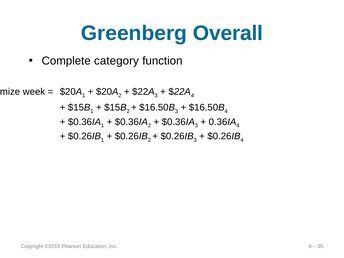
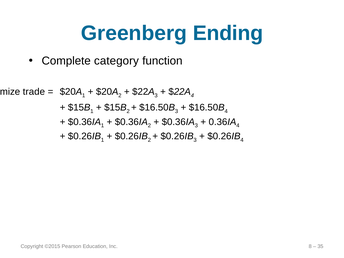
Overall: Overall -> Ending (228, 33)
week: week -> trade (34, 92)
